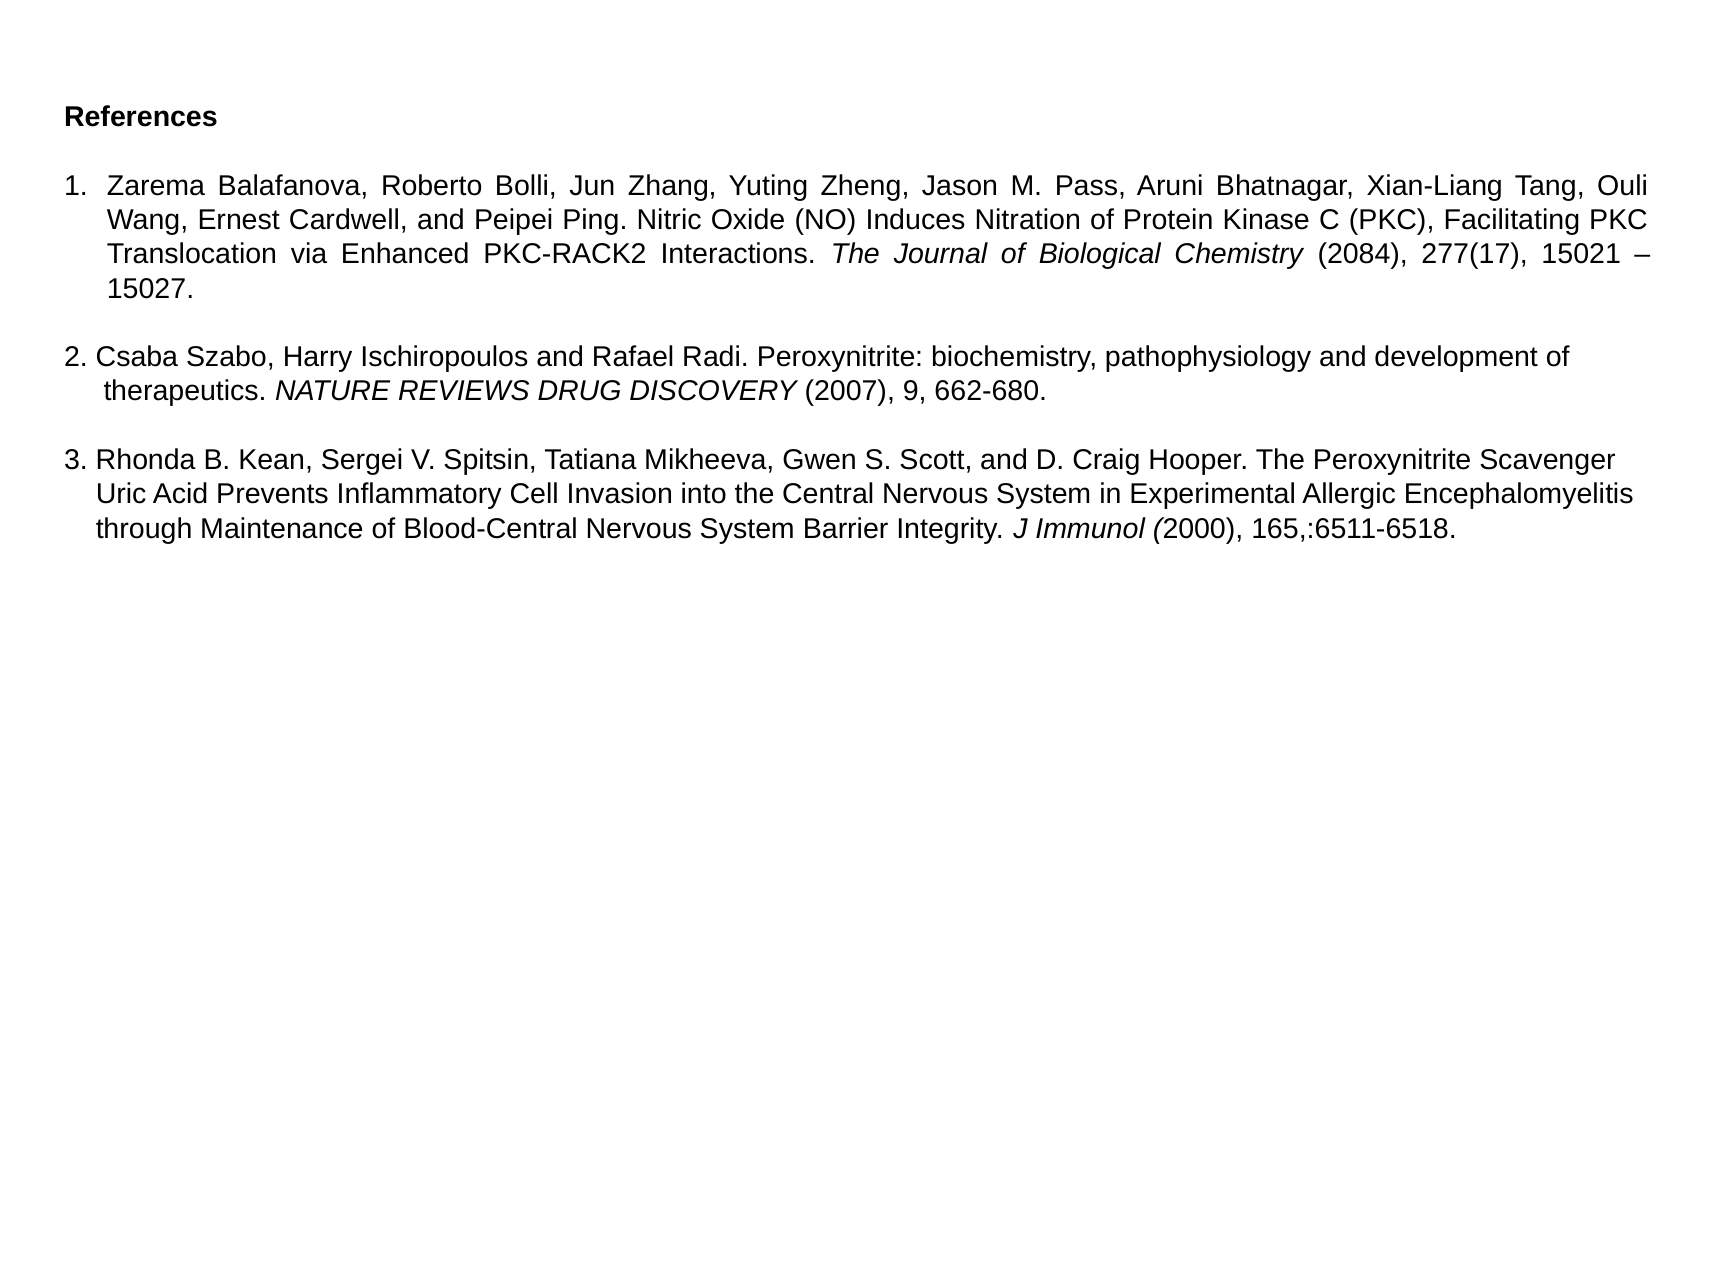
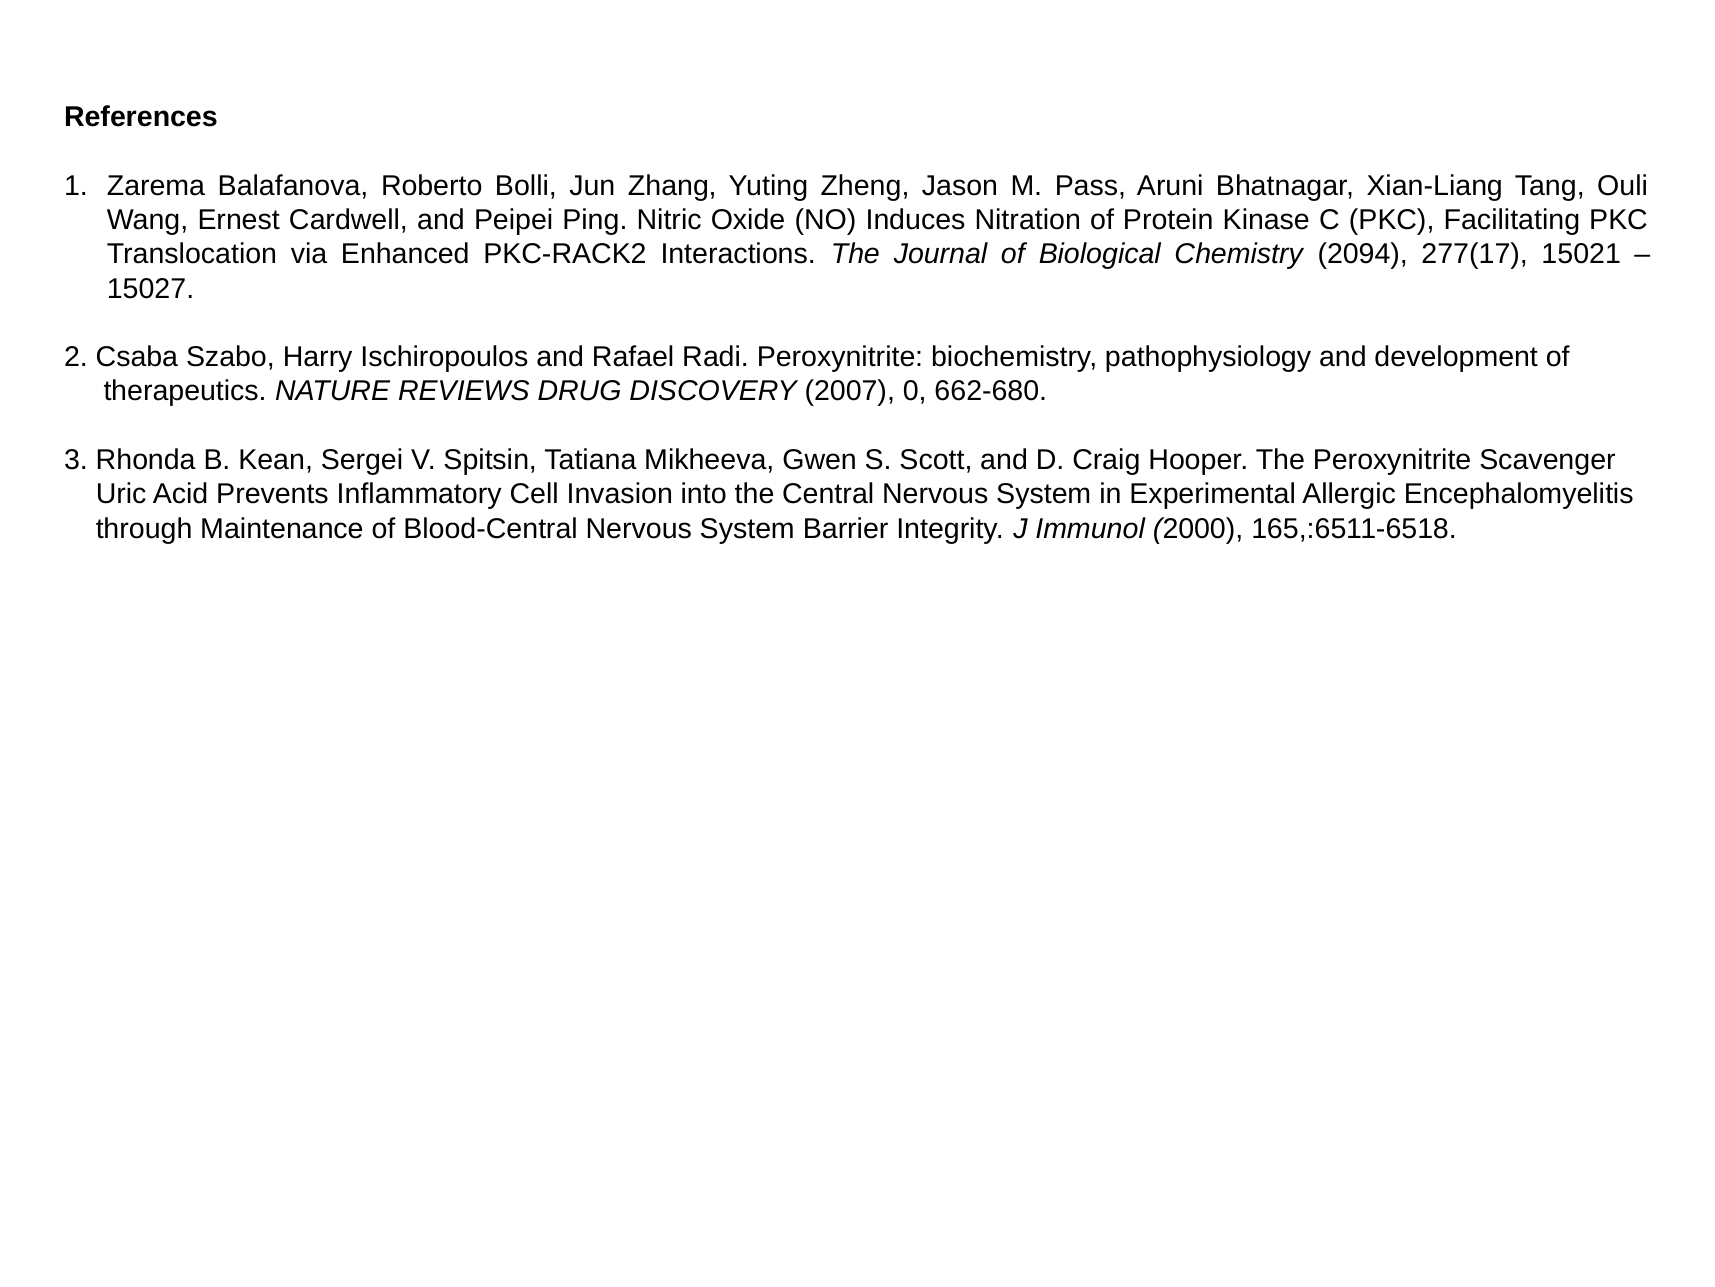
2084: 2084 -> 2094 (1363, 254)
9: 9 -> 0 (915, 391)
